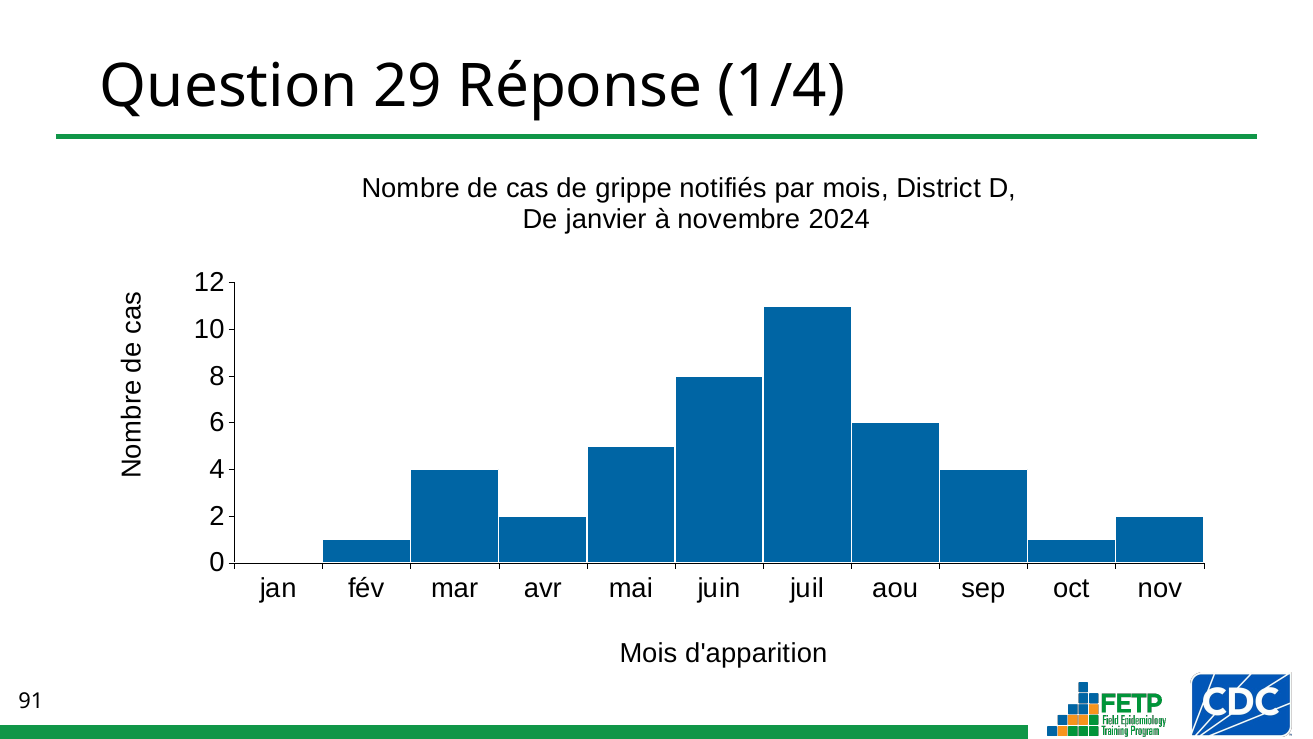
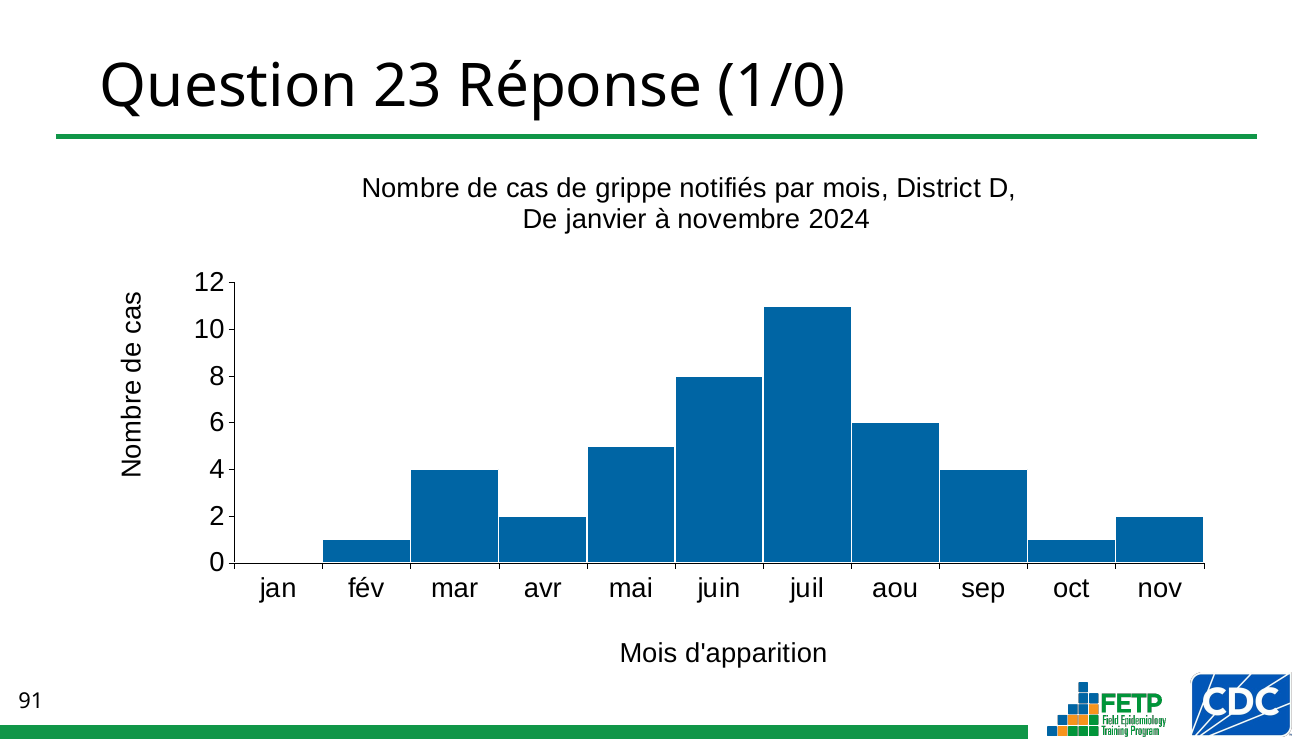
29: 29 -> 23 (408, 86)
1/4: 1/4 -> 1/0 (782, 86)
